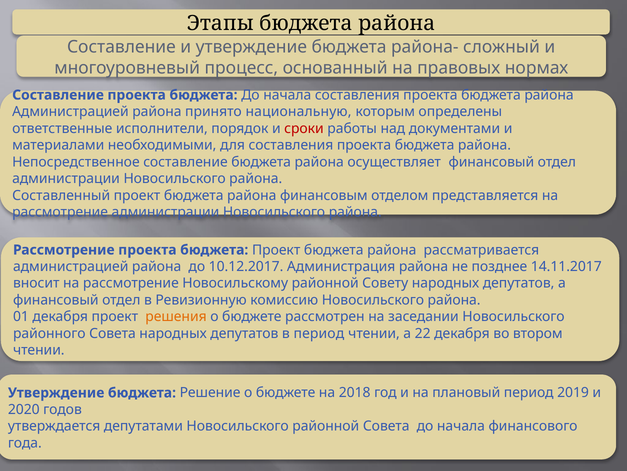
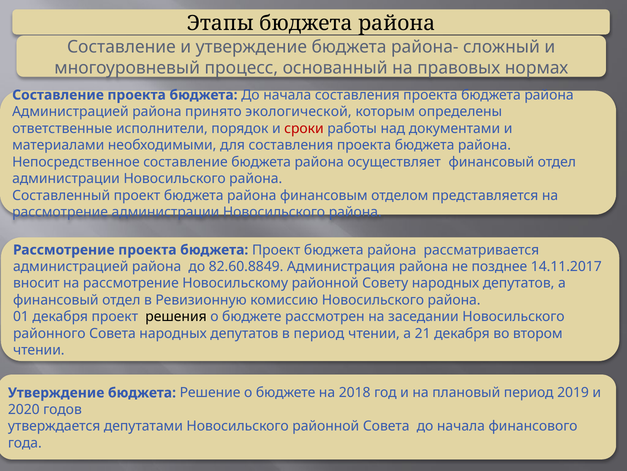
национальную: национальную -> экологической (299, 112)
10.12.2017: 10.12.2017 -> 82.60.8849 (246, 266)
решения colour: orange -> black (176, 316)
22: 22 -> 21 (423, 333)
